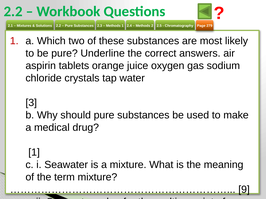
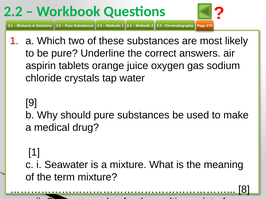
3: 3 -> 9 (31, 103)
9: 9 -> 8 (244, 190)
